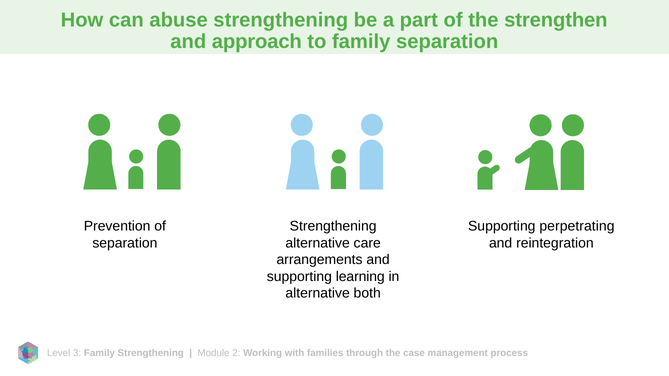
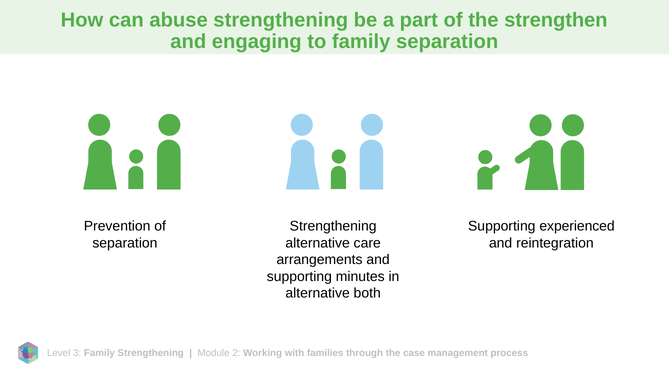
approach: approach -> engaging (257, 42)
perpetrating: perpetrating -> experienced (577, 227)
learning: learning -> minutes (360, 277)
